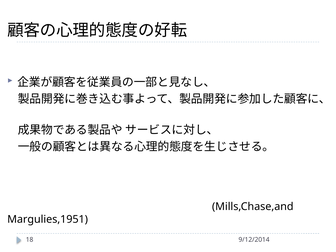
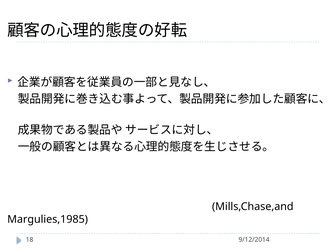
Margulies,1951: Margulies,1951 -> Margulies,1985 (48, 219)
